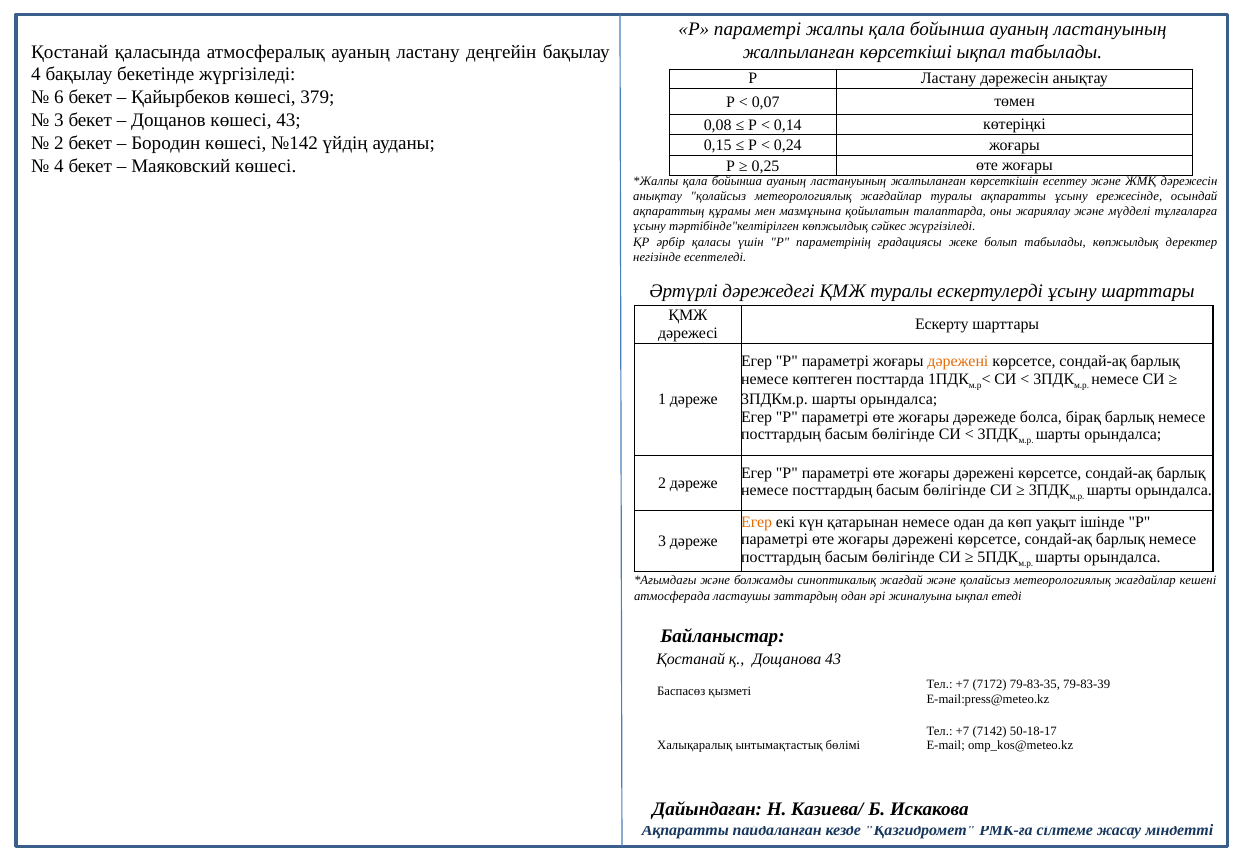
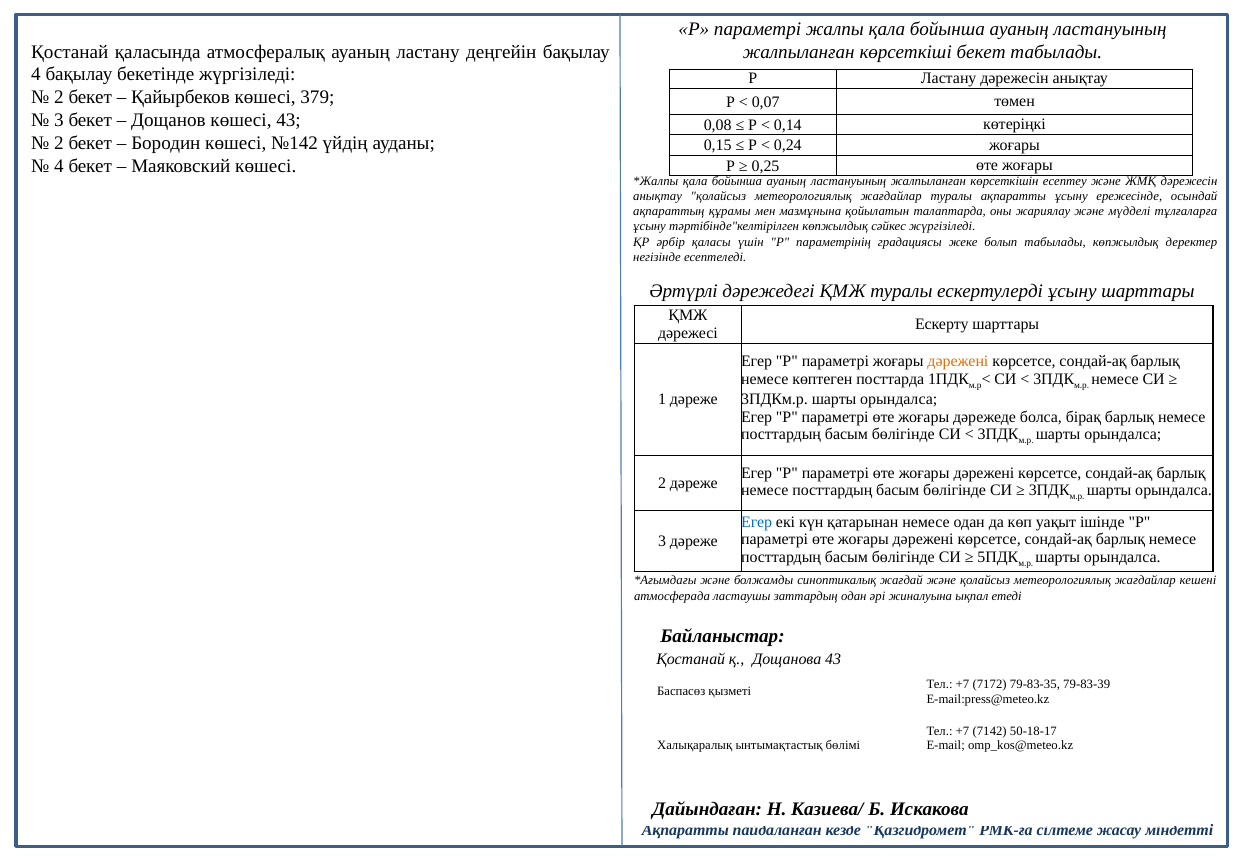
көрсеткіші ықпал: ықпал -> бекет (981, 52)
6: 6 -> 2 (59, 98)
Егер colour: orange -> blue (757, 522)
